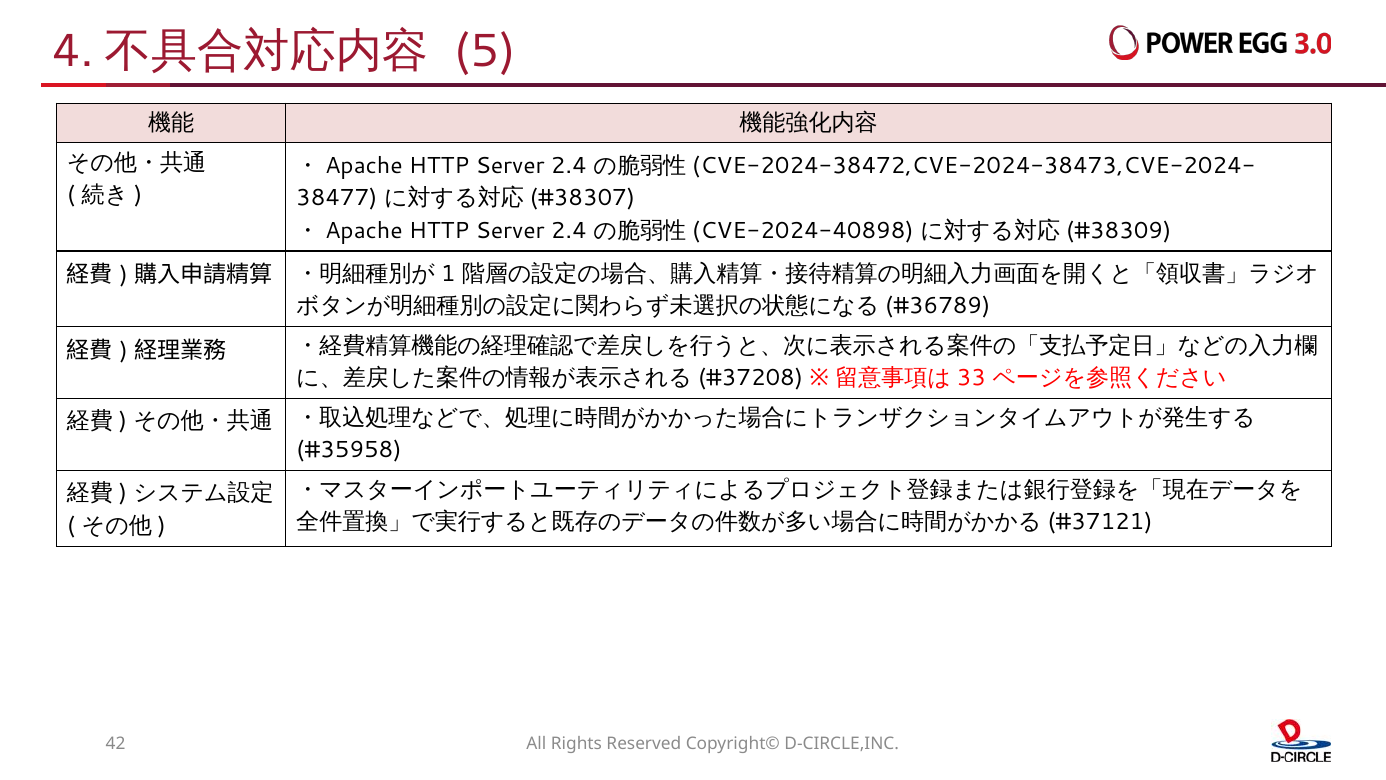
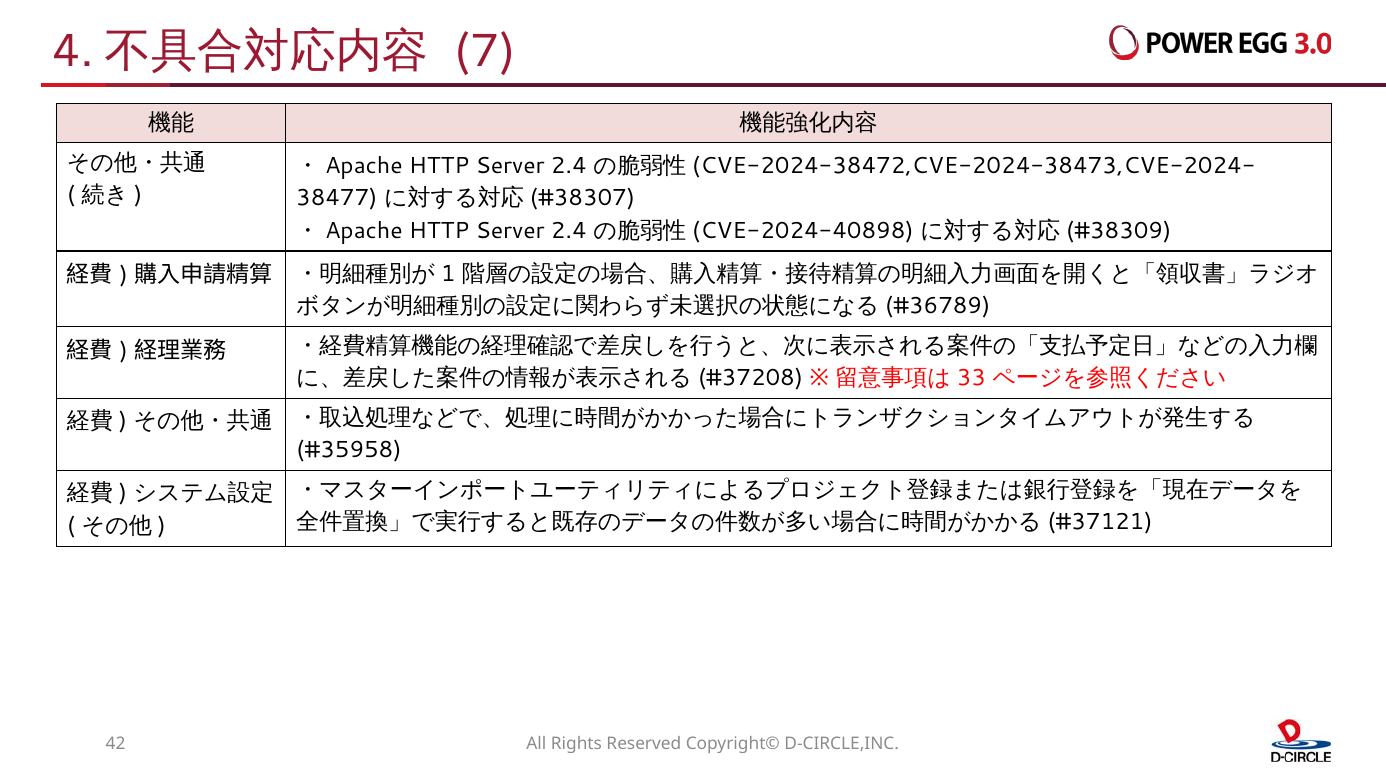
5: 5 -> 7 (485, 51)
